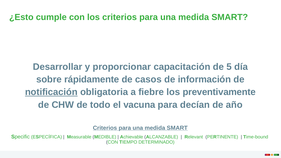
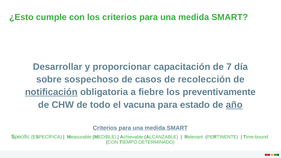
5: 5 -> 7 (229, 67)
rápidamente: rápidamente -> sospechoso (92, 79)
información: información -> recolección (204, 79)
decían: decían -> estado (195, 105)
año underline: none -> present (234, 105)
